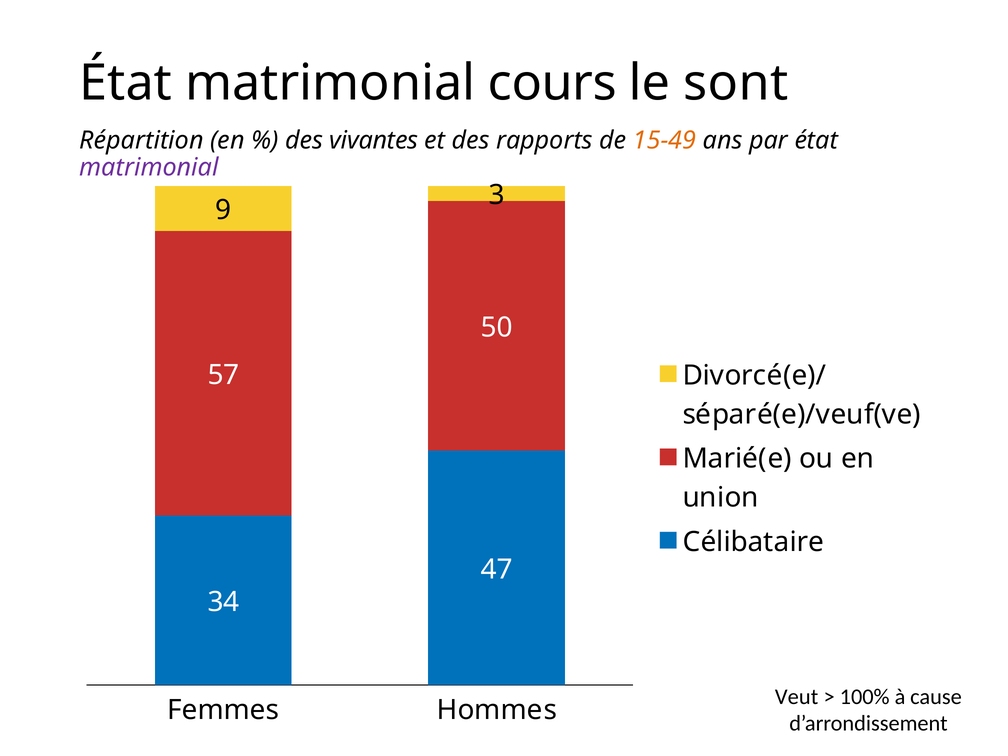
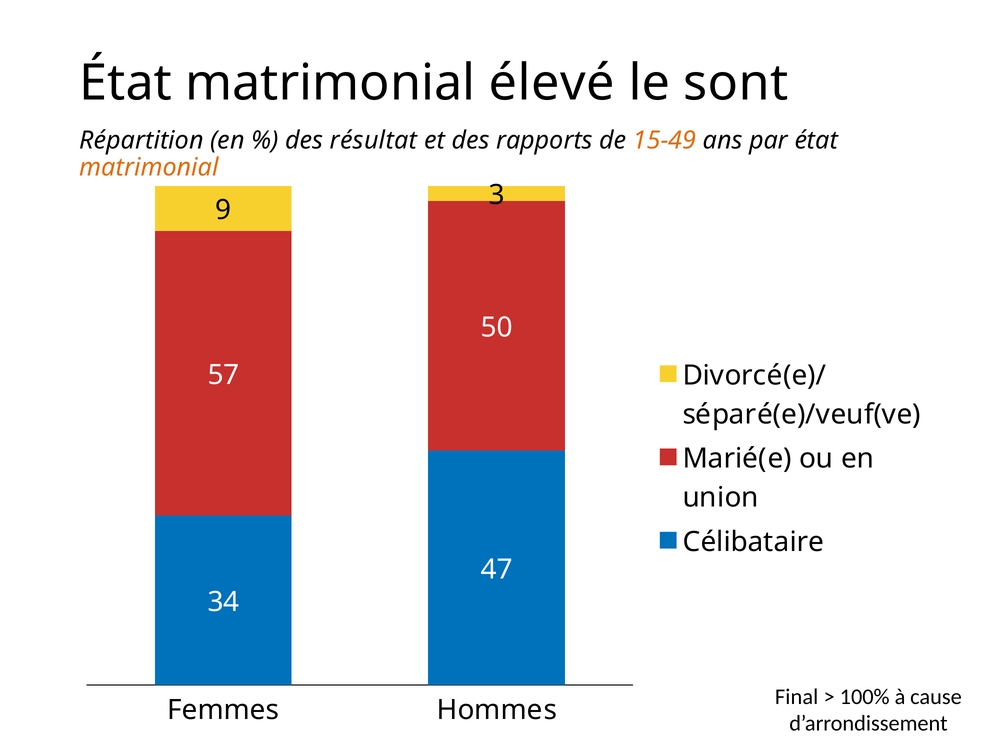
cours: cours -> élevé (552, 83)
vivantes: vivantes -> résultat (374, 140)
matrimonial colour: purple -> orange (149, 168)
Veut: Veut -> Final (797, 697)
